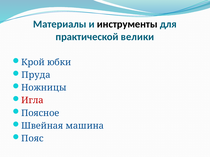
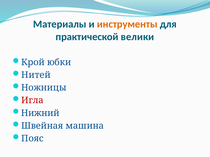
инструменты colour: black -> orange (127, 24)
Пруда: Пруда -> Нитей (36, 75)
Поясное: Поясное -> Нижний (40, 113)
